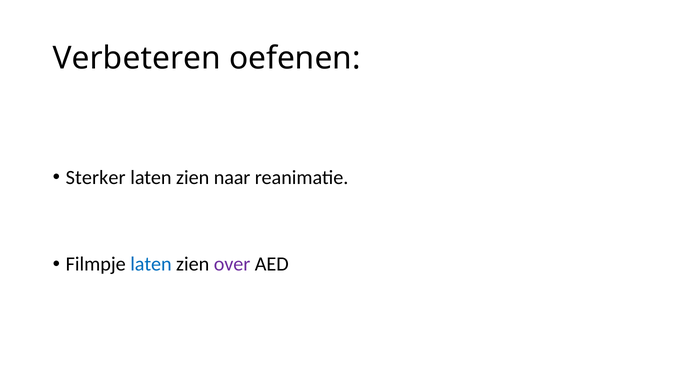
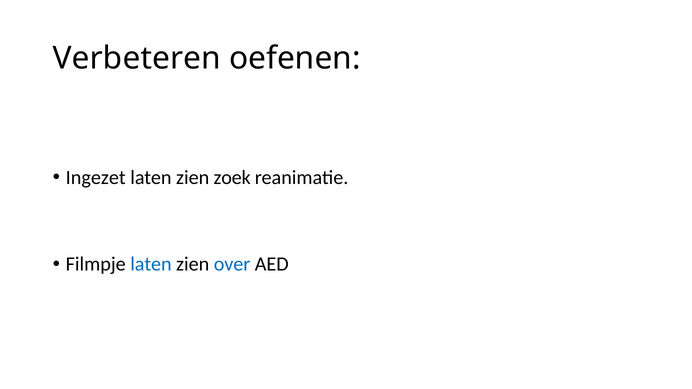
Sterker: Sterker -> Ingezet (96, 177)
naar: naar -> zoek (232, 177)
over colour: purple -> blue (232, 265)
